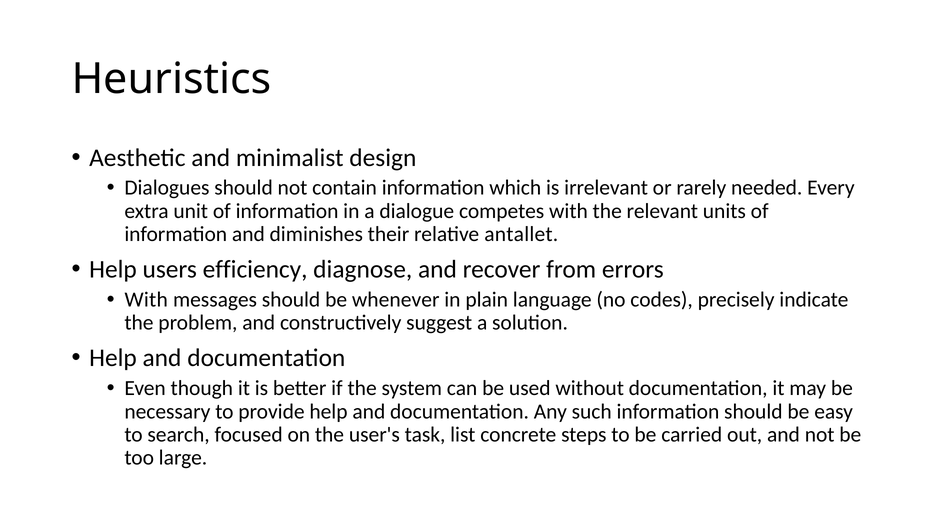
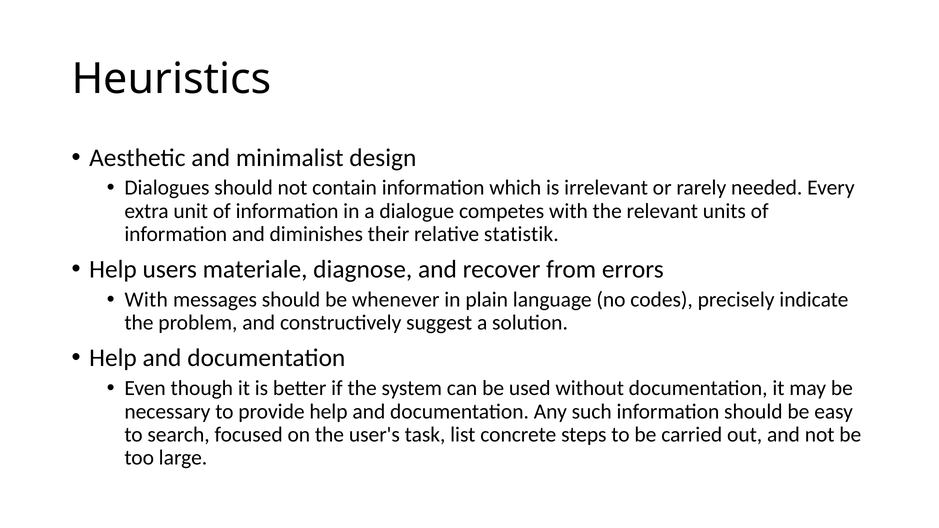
antallet: antallet -> statistik (521, 234)
efficiency: efficiency -> materiale (255, 270)
